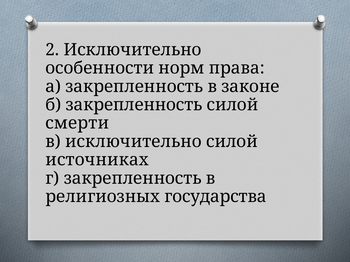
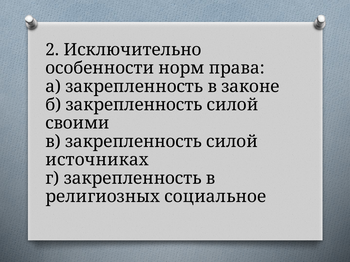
смерти: смерти -> своими (77, 123)
в исключительно: исключительно -> закрепленность (133, 142)
государства: государства -> социальное (215, 197)
